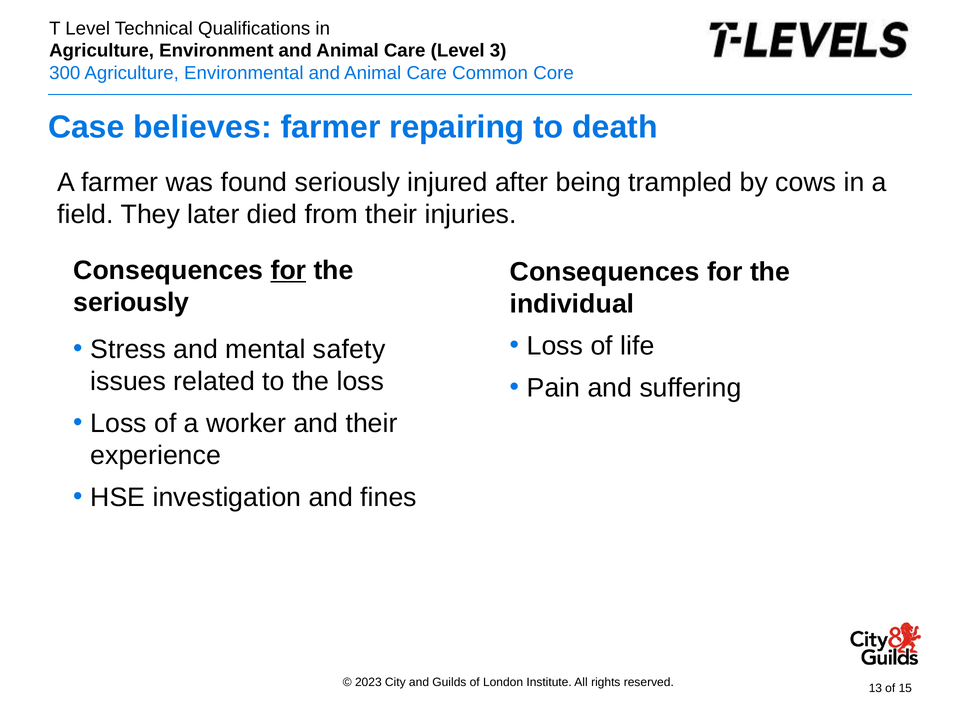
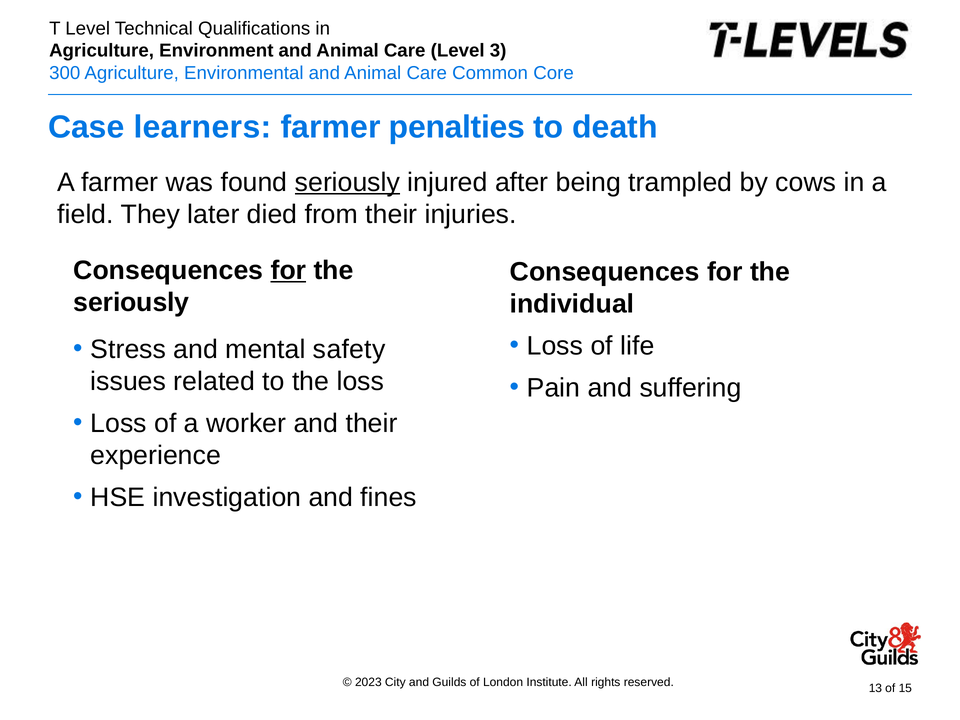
believes: believes -> learners (202, 127)
repairing: repairing -> penalties (457, 127)
seriously underline: none -> present (347, 182)
